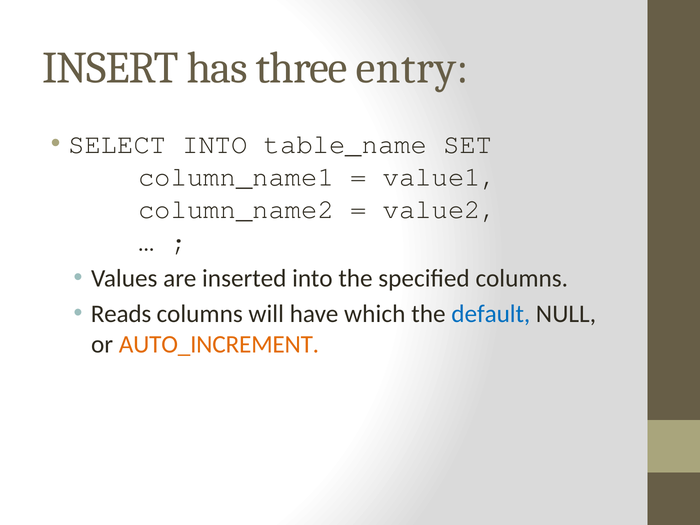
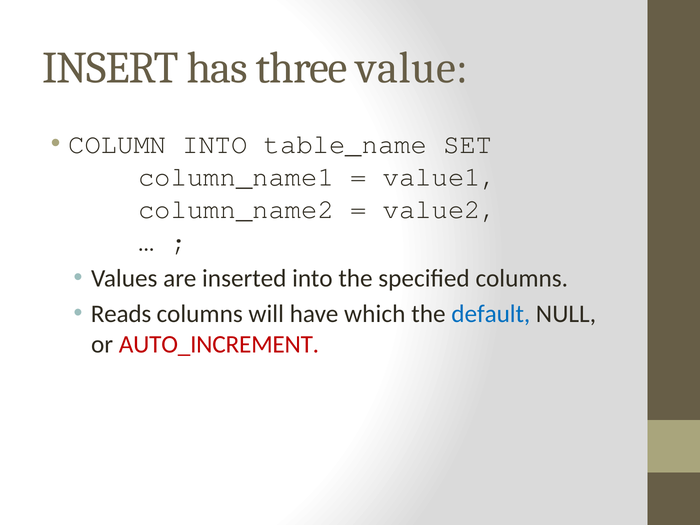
entry: entry -> value (412, 68)
SELECT: SELECT -> COLUMN (117, 144)
AUTO_INCREMENT colour: orange -> red (219, 344)
